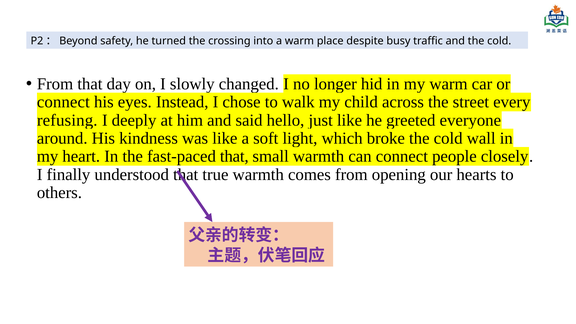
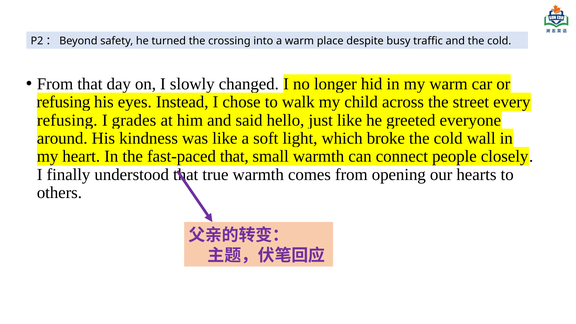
connect: connect -> refusing (63, 102)
deeply: deeply -> grades (134, 120)
